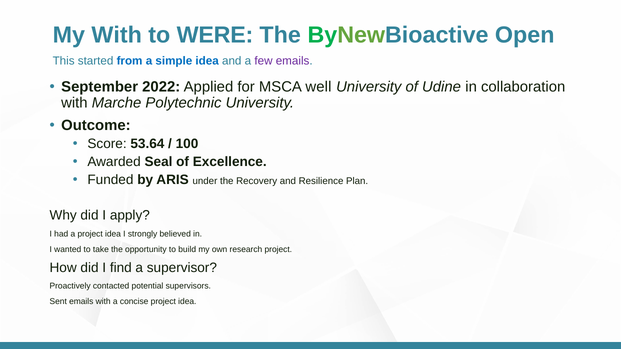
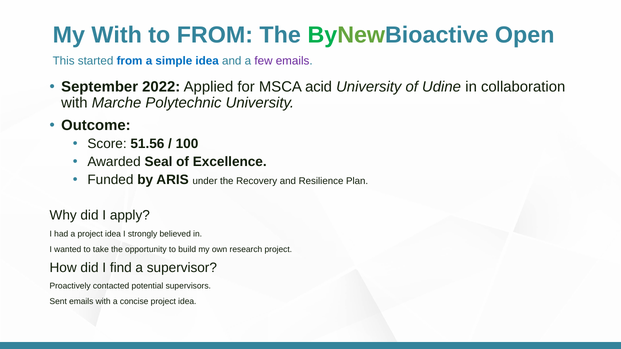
to WERE: WERE -> FROM (215, 35)
well: well -> acid (319, 87)
53.64: 53.64 -> 51.56 (147, 144)
